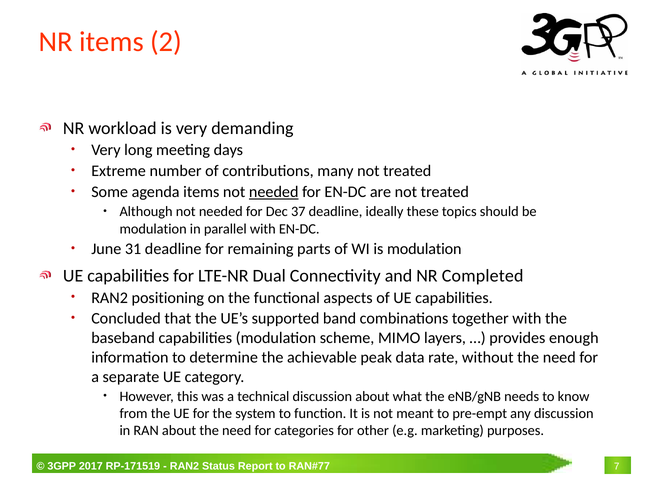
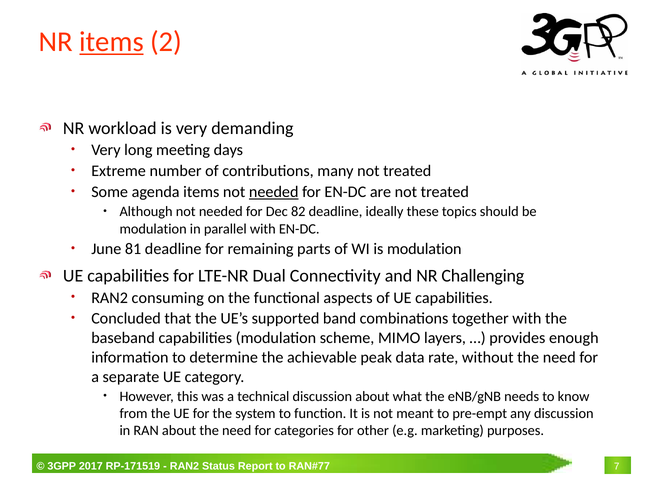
items underline: none -> present (112, 42)
37: 37 -> 82 (298, 212)
31: 31 -> 81 (133, 249)
Completed: Completed -> Challenging (483, 276)
positioning: positioning -> consuming (168, 298)
